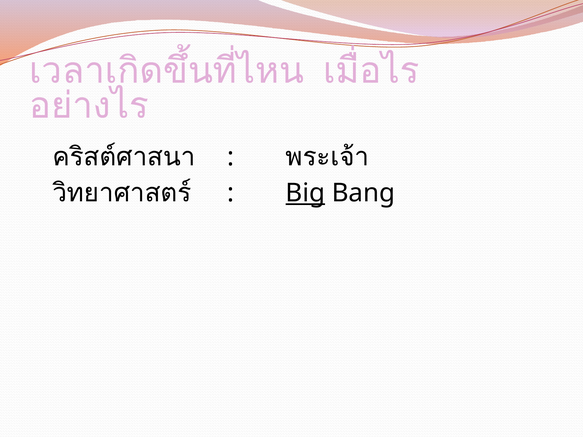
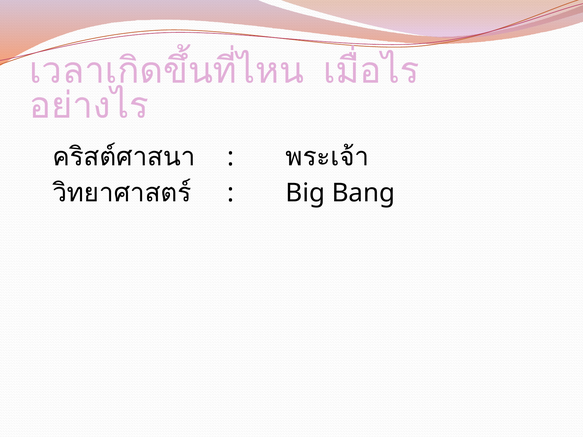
Big underline: present -> none (305, 193)
